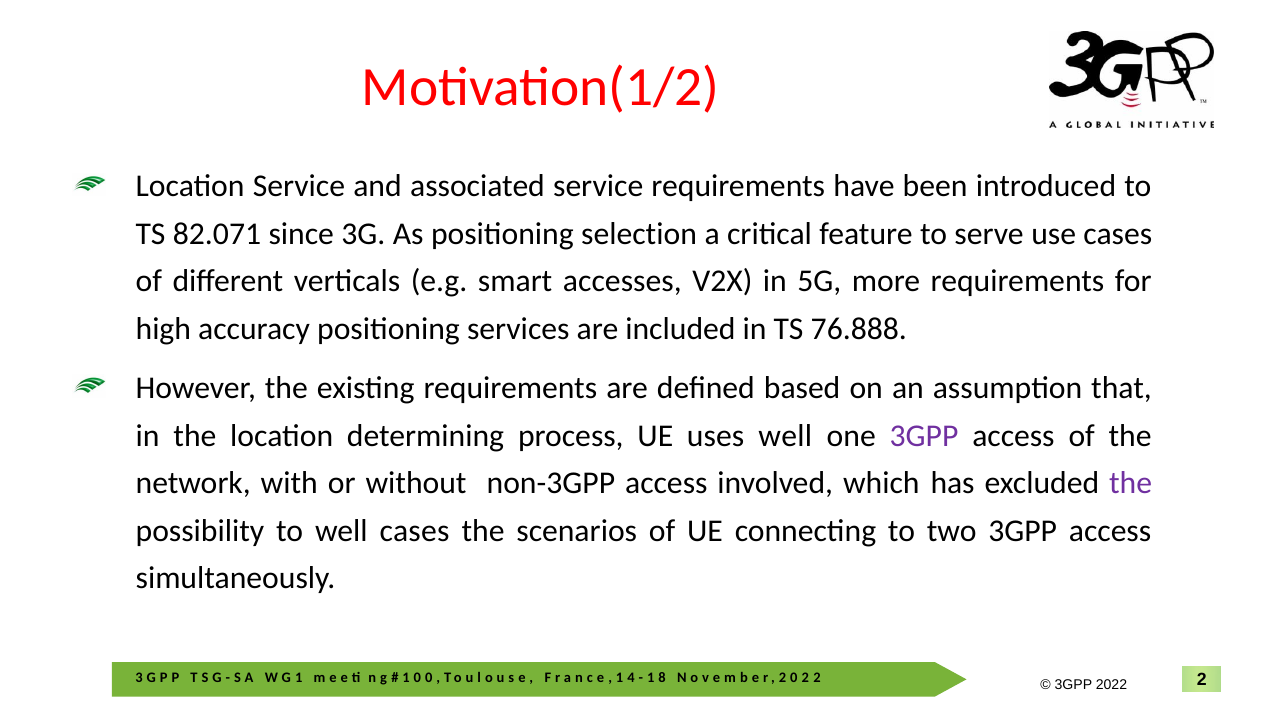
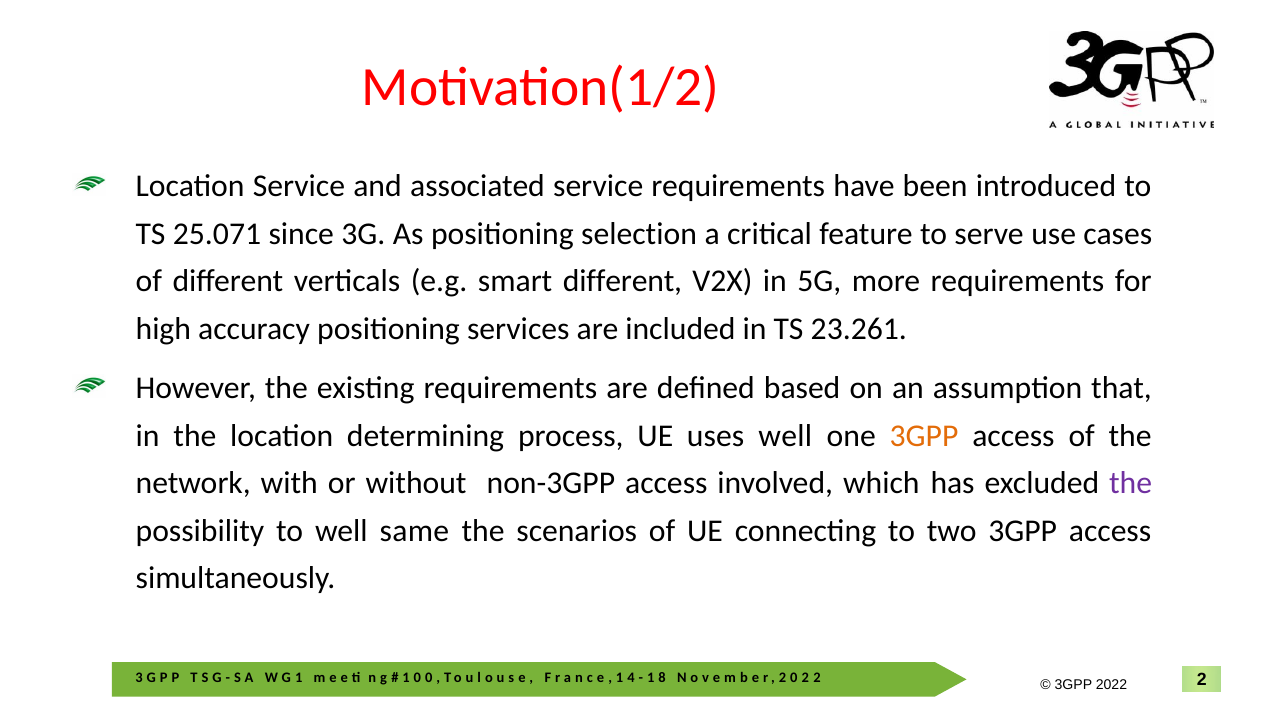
82.071: 82.071 -> 25.071 (217, 234)
smart accesses: accesses -> different (622, 282)
76.888: 76.888 -> 23.261 (859, 329)
3GPP colour: purple -> orange (924, 436)
well cases: cases -> same (414, 531)
